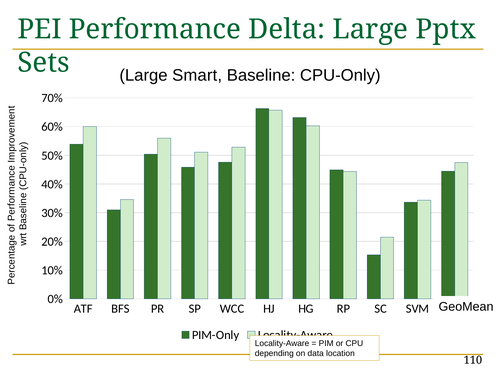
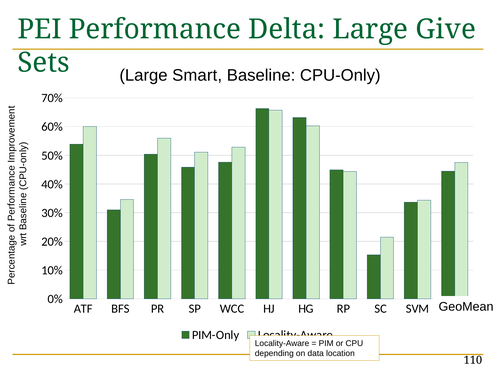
Pptx: Pptx -> Give (446, 29)
